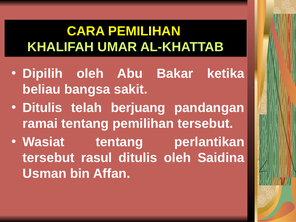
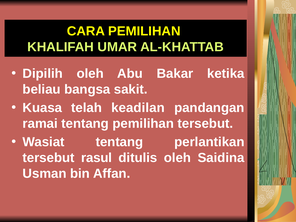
Ditulis: Ditulis -> Kuasa (42, 108)
berjuang: berjuang -> keadilan (138, 108)
